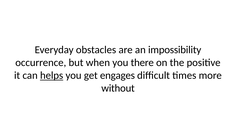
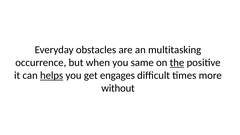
impossibility: impossibility -> multitasking (175, 50)
there: there -> same (142, 63)
the underline: none -> present (177, 63)
